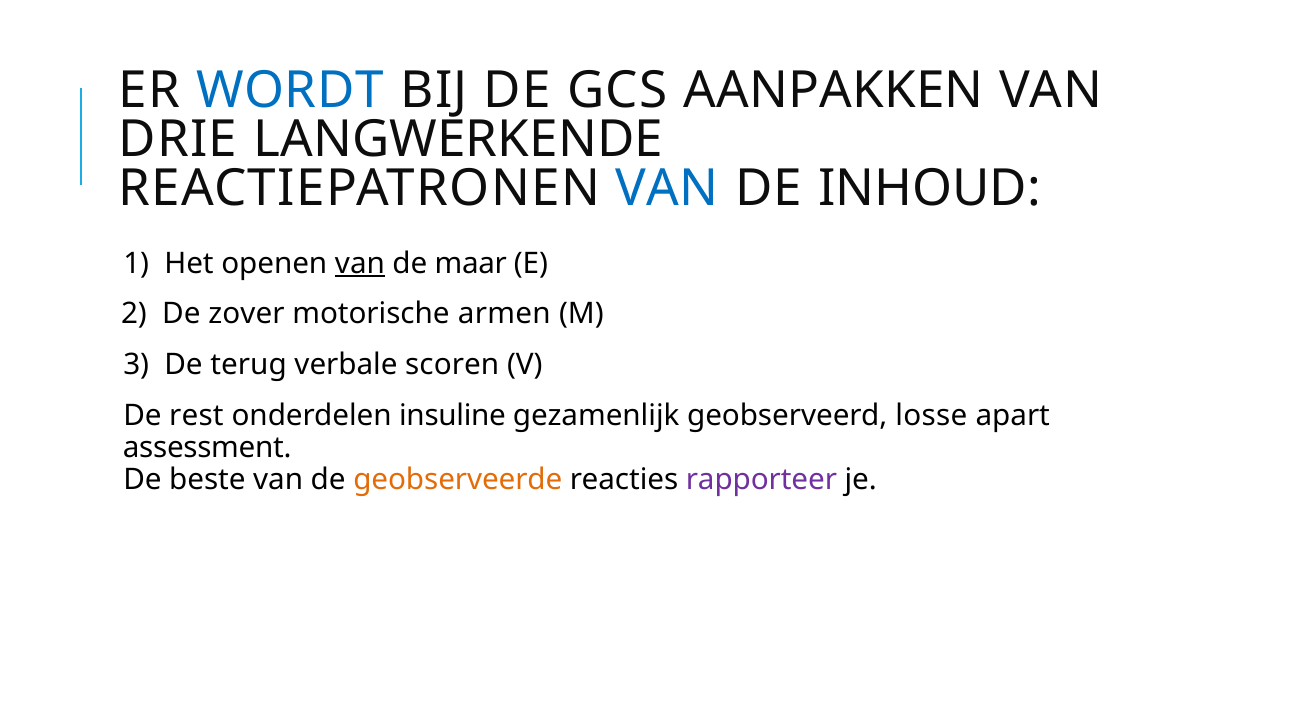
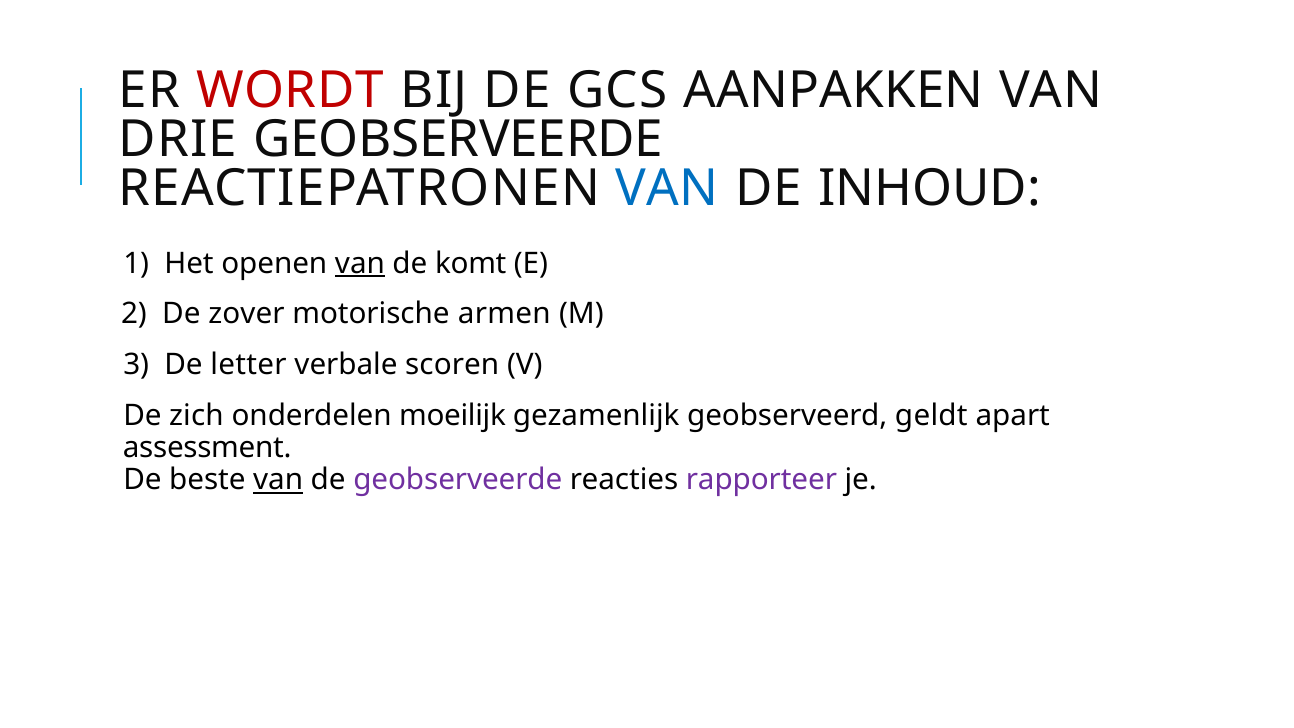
WORDT colour: blue -> red (290, 90)
DRIE LANGWERKENDE: LANGWERKENDE -> GEOBSERVEERDE (458, 140)
maar: maar -> komt (471, 263)
terug: terug -> letter (248, 365)
rest: rest -> zich (196, 416)
insuline: insuline -> moeilijk (453, 416)
losse: losse -> geldt (931, 416)
van underline: none -> present (278, 480)
geobserveerde colour: orange -> purple (458, 480)
